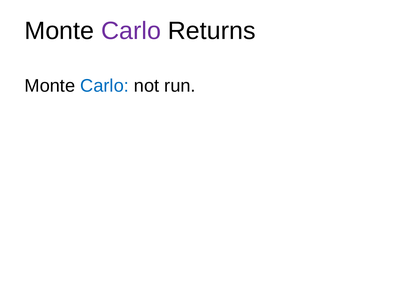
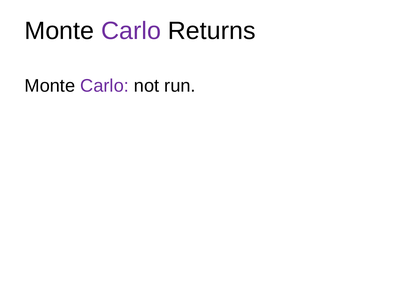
Carlo colour: blue -> purple (105, 86)
